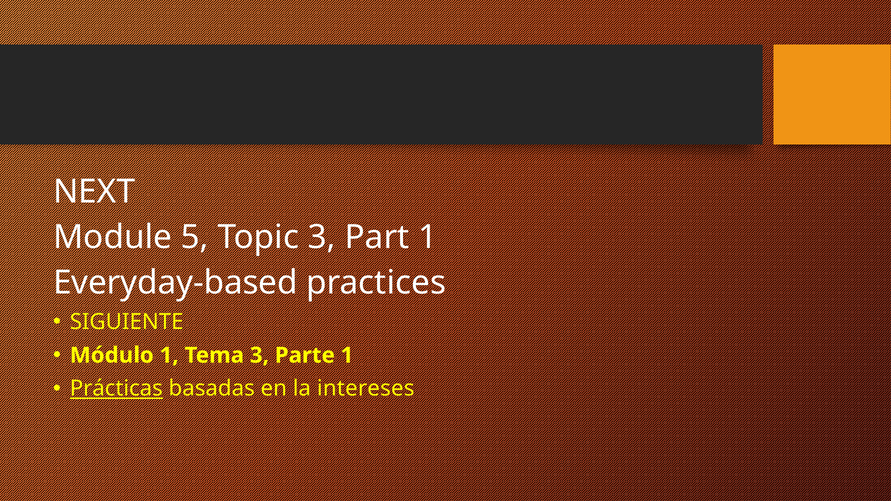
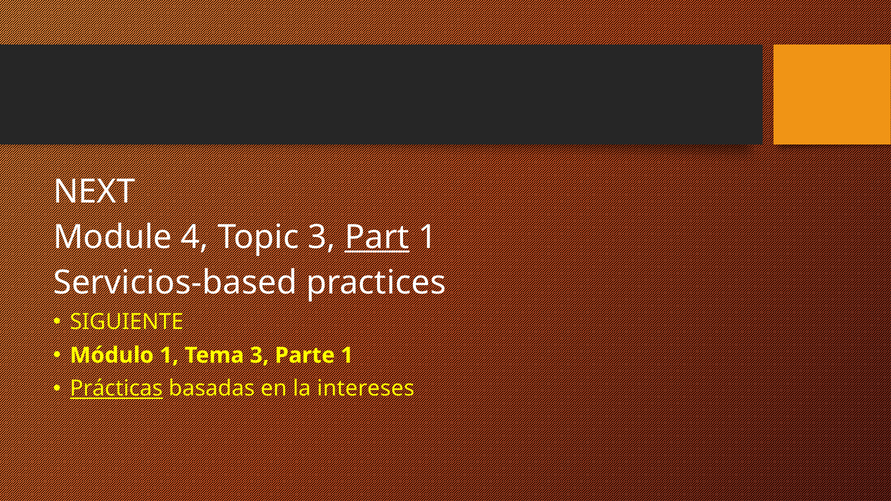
5: 5 -> 4 (195, 237)
Part underline: none -> present (377, 237)
Everyday-based: Everyday-based -> Servicios-based (175, 283)
